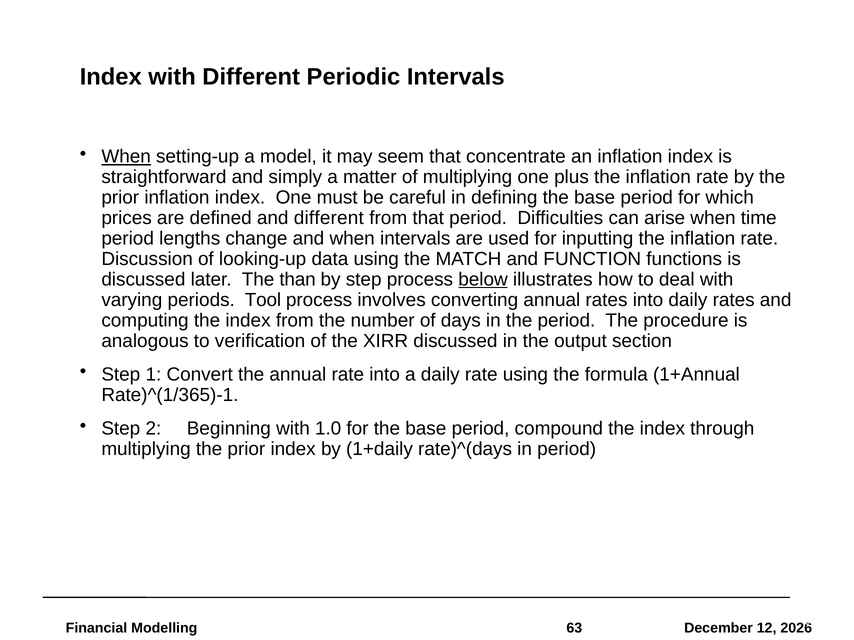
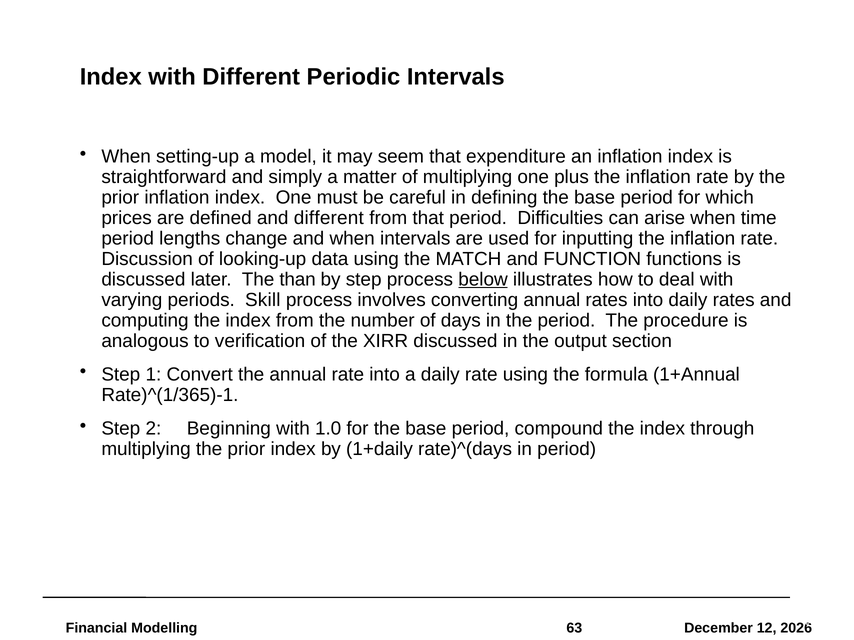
When underline: present -> none (126, 157)
concentrate: concentrate -> expenditure (516, 157)
Tool: Tool -> Skill (263, 300)
